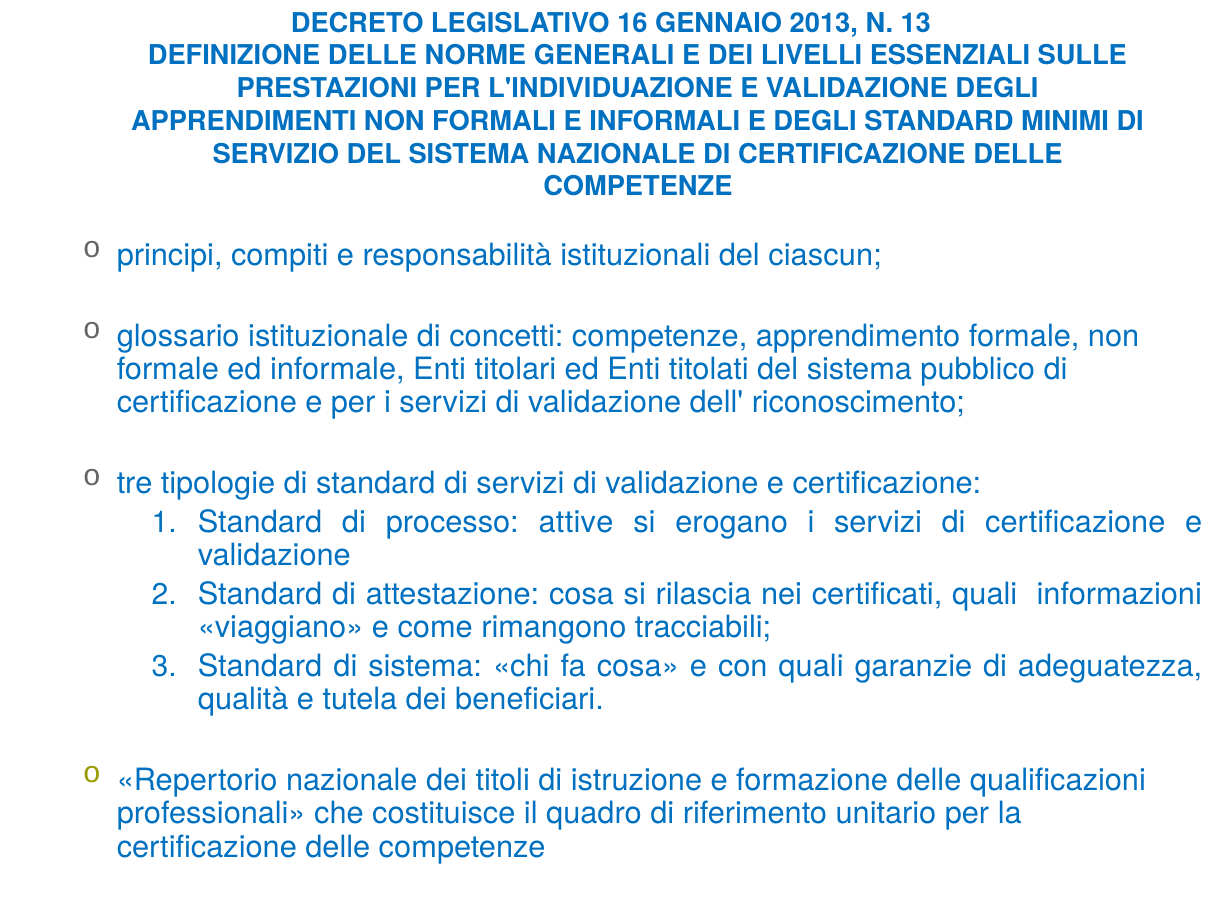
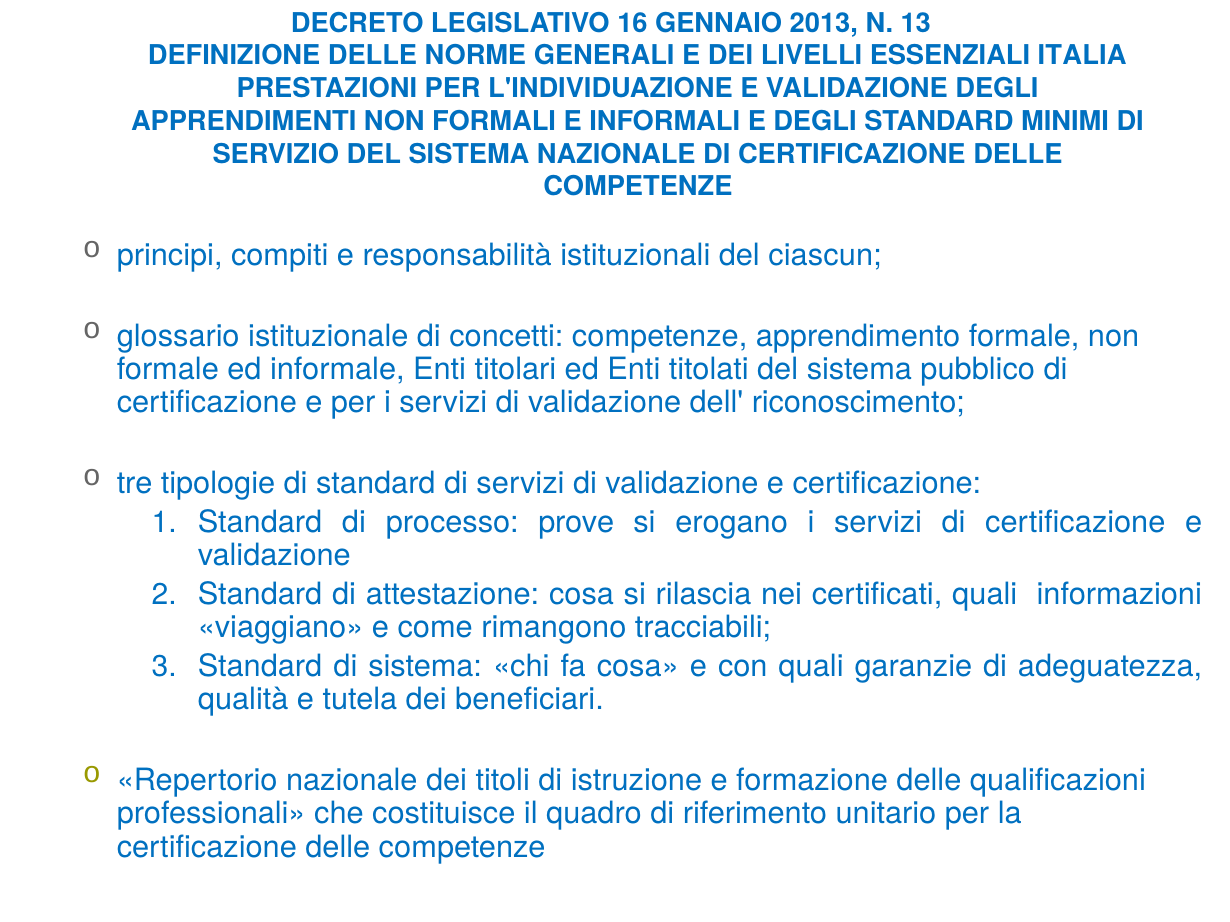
SULLE: SULLE -> ITALIA (1082, 56)
attive: attive -> prove (576, 523)
